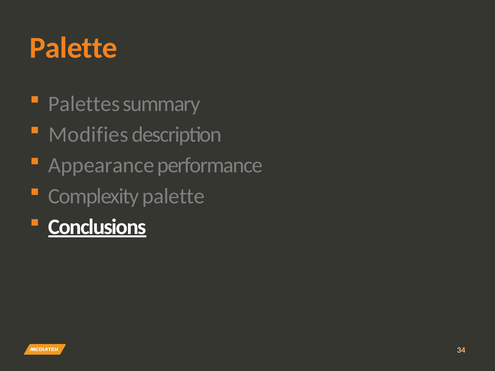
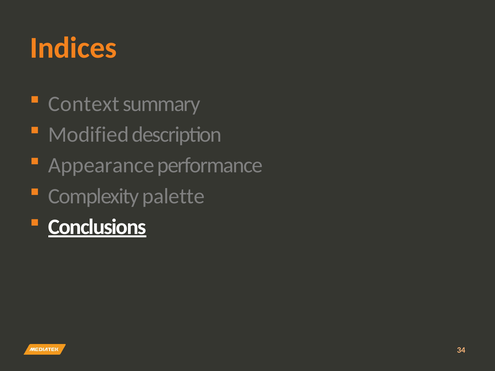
Palette: Palette -> Indices (73, 48)
Palettes: Palettes -> Context (84, 104)
Modifies: Modifies -> Modified (89, 135)
